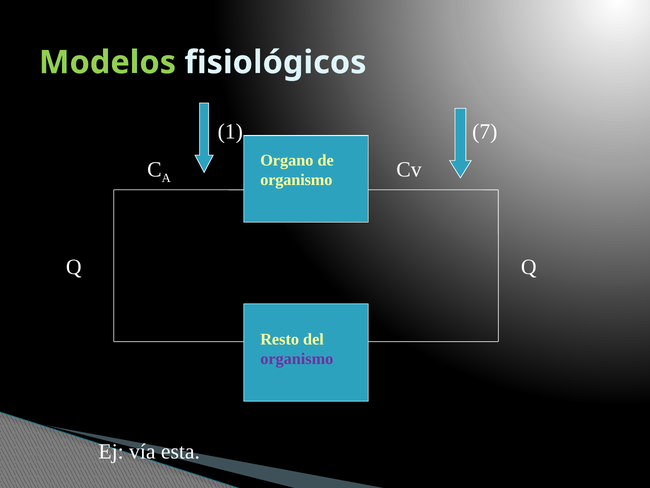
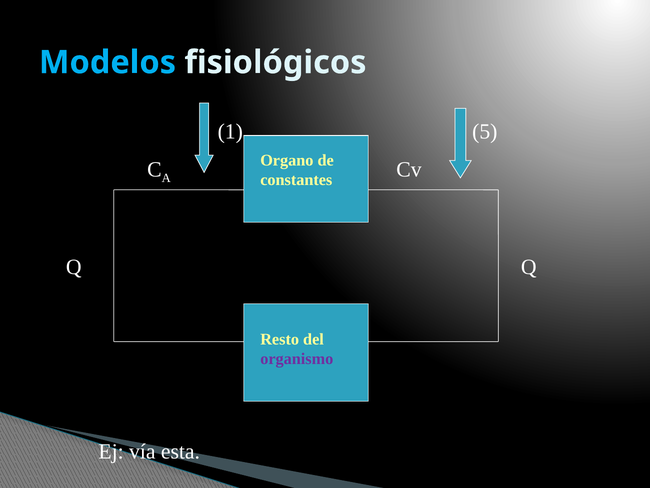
Modelos colour: light green -> light blue (107, 62)
7: 7 -> 5 (485, 131)
organismo: organismo -> constantes (296, 180)
